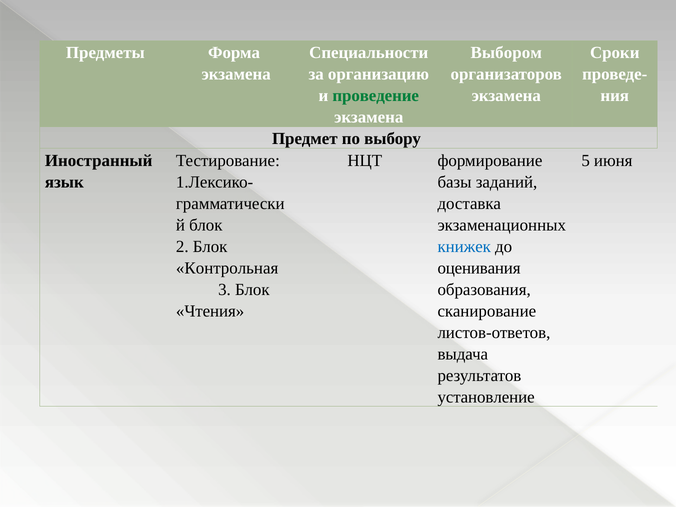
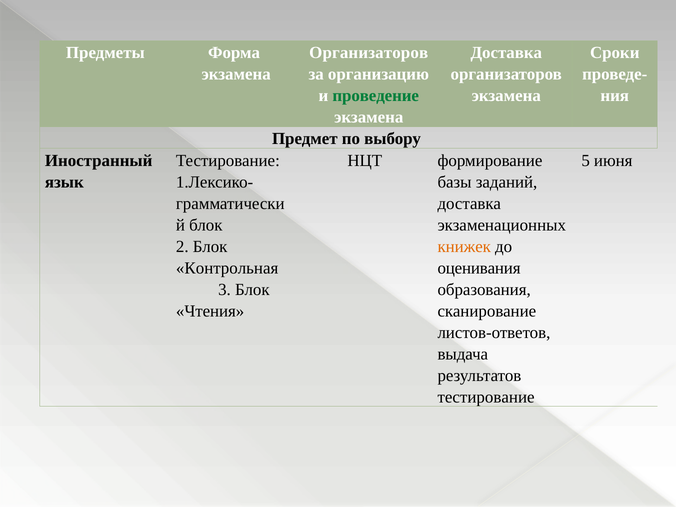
Специальности: Специальности -> Организаторов (369, 53)
Выбором: Выбором -> Доставка (506, 53)
книжек colour: blue -> orange (464, 246)
установление: установление -> тестирование (486, 397)
